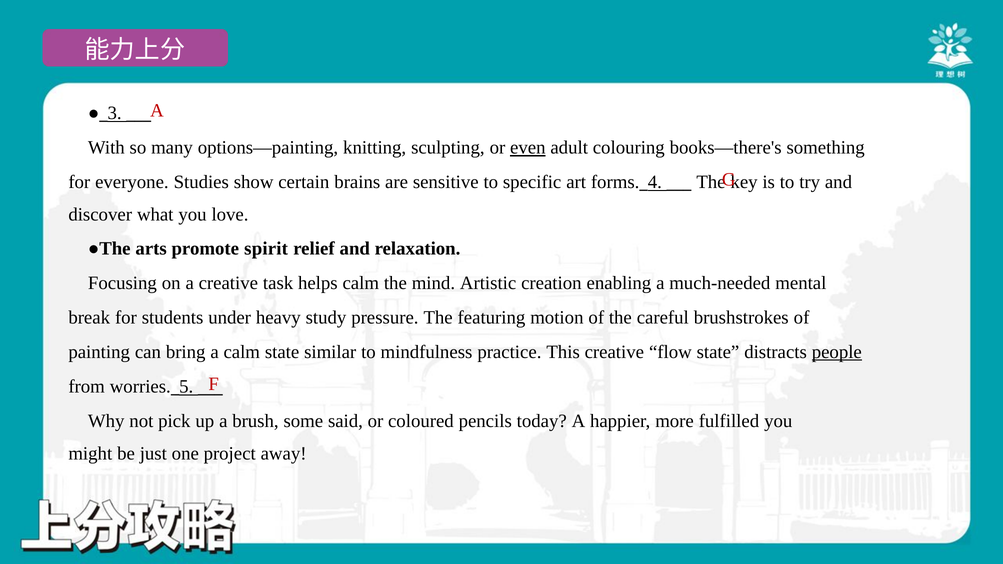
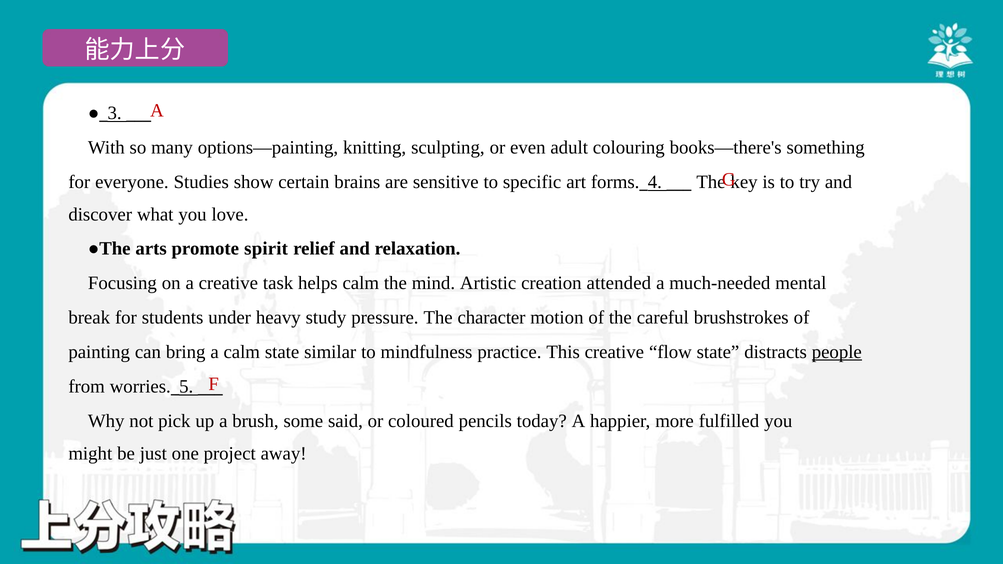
even underline: present -> none (528, 148)
enabling: enabling -> attended (619, 283)
featuring: featuring -> character (492, 318)
